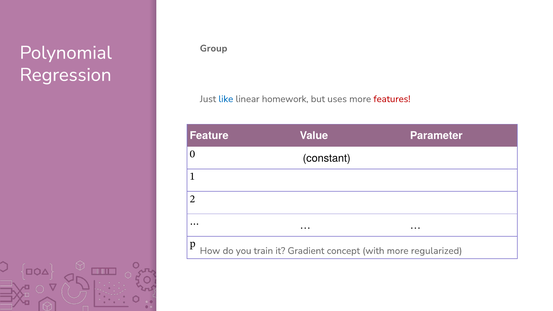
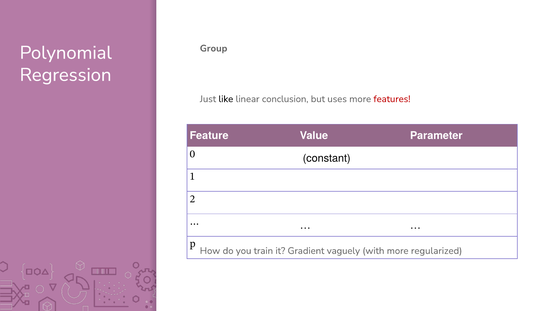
like colour: blue -> black (226, 99)
homework: homework -> conclusion (285, 99)
concept: concept -> vaguely (343, 251)
